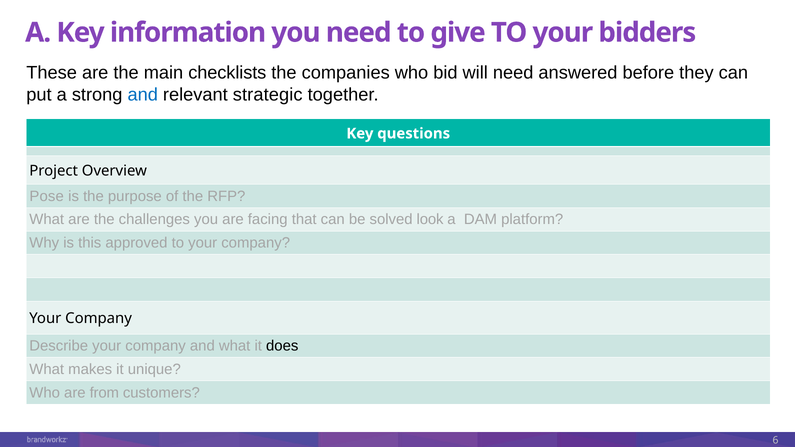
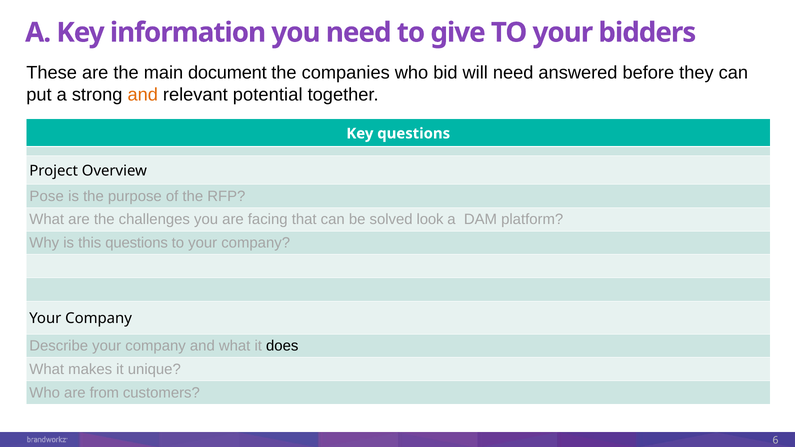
checklists: checklists -> document (227, 73)
and colour: blue -> orange (143, 95)
strategic: strategic -> potential (268, 95)
this approved: approved -> questions (137, 243)
